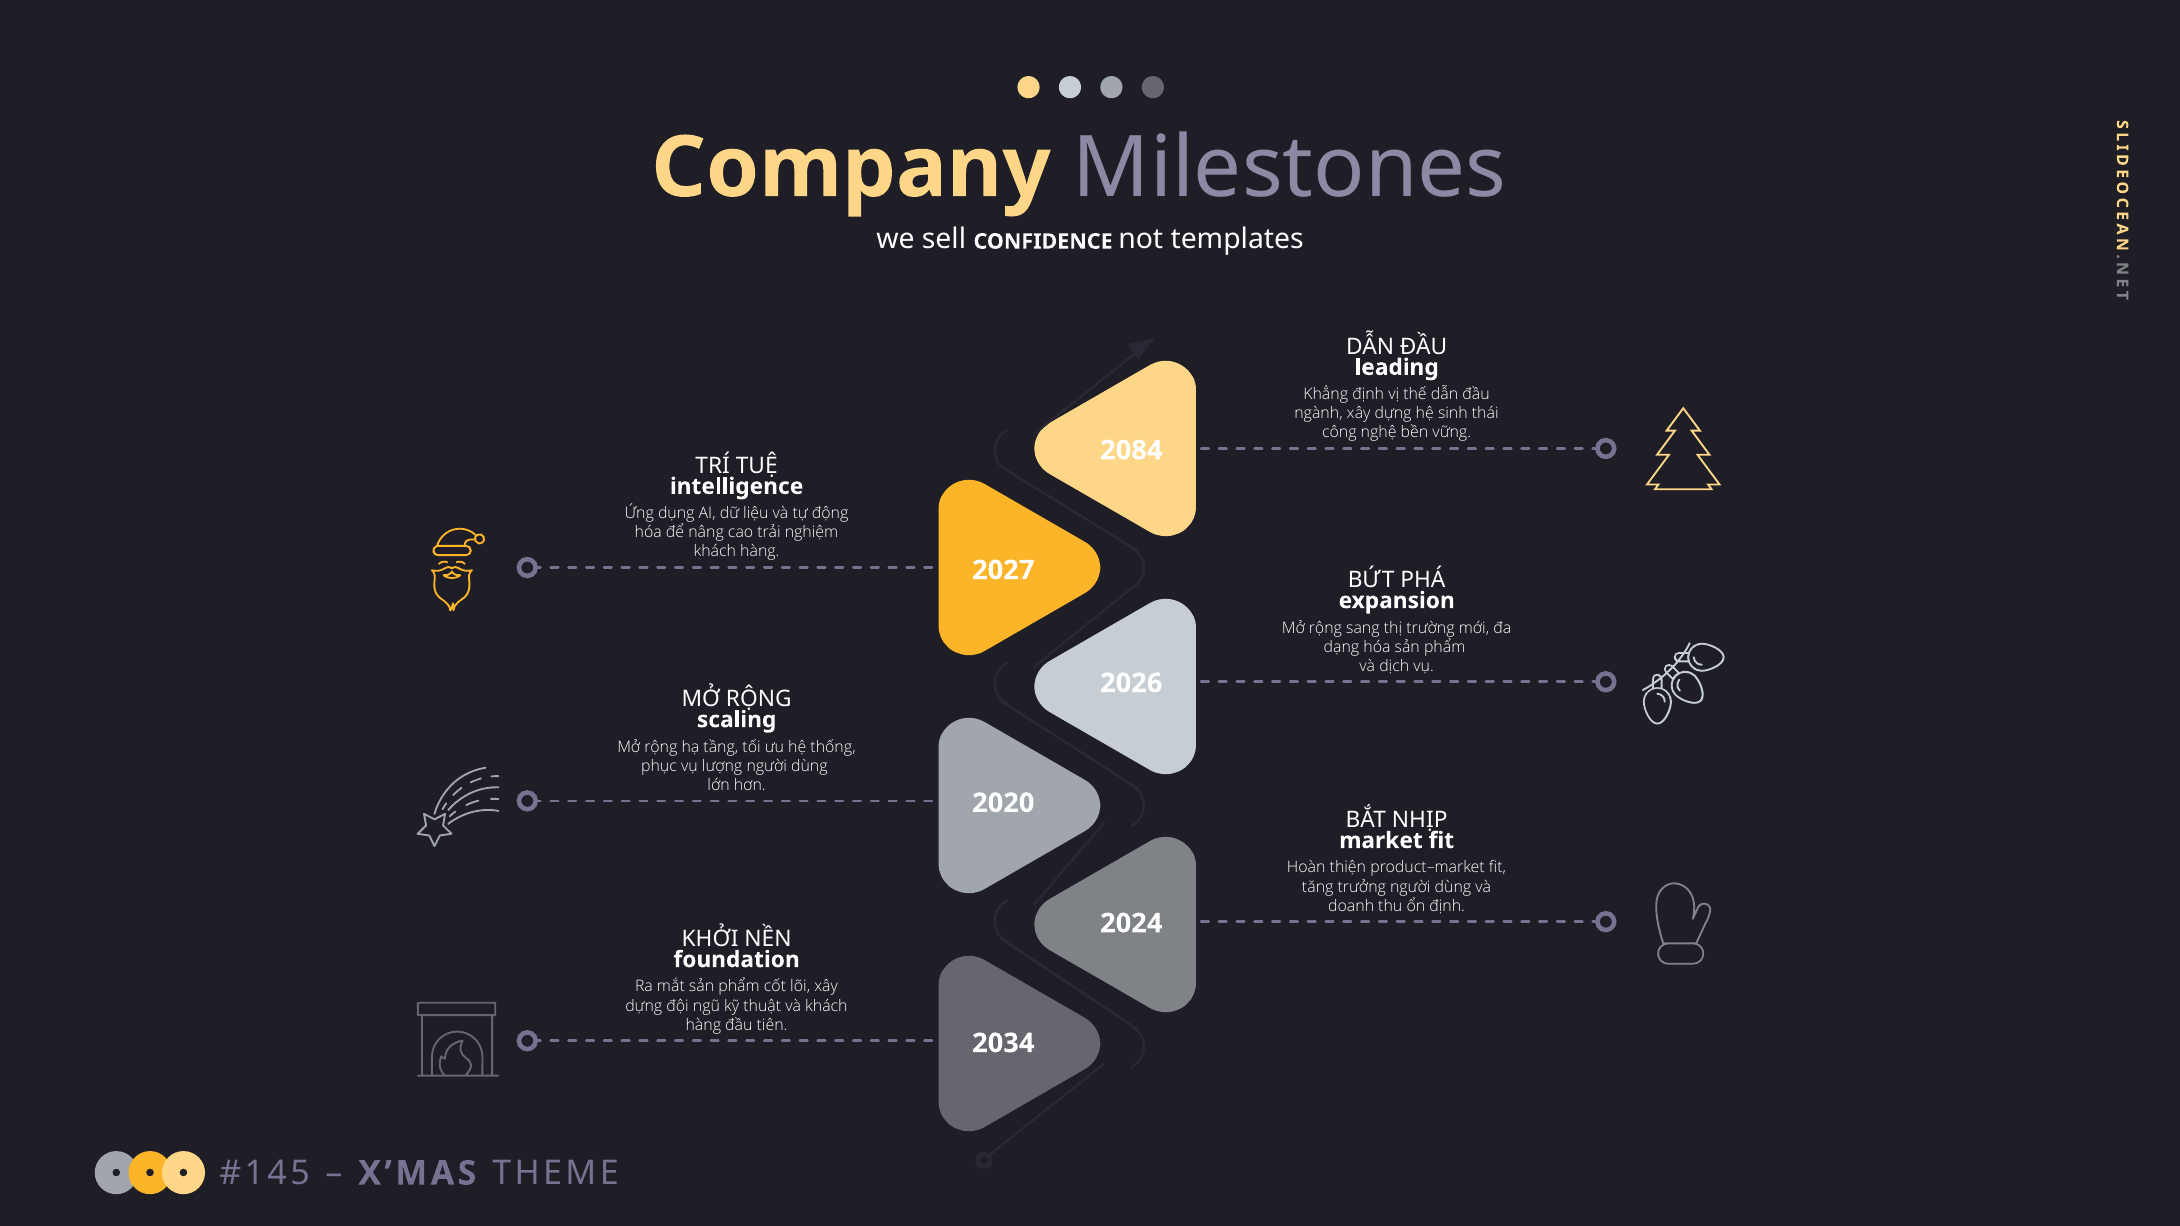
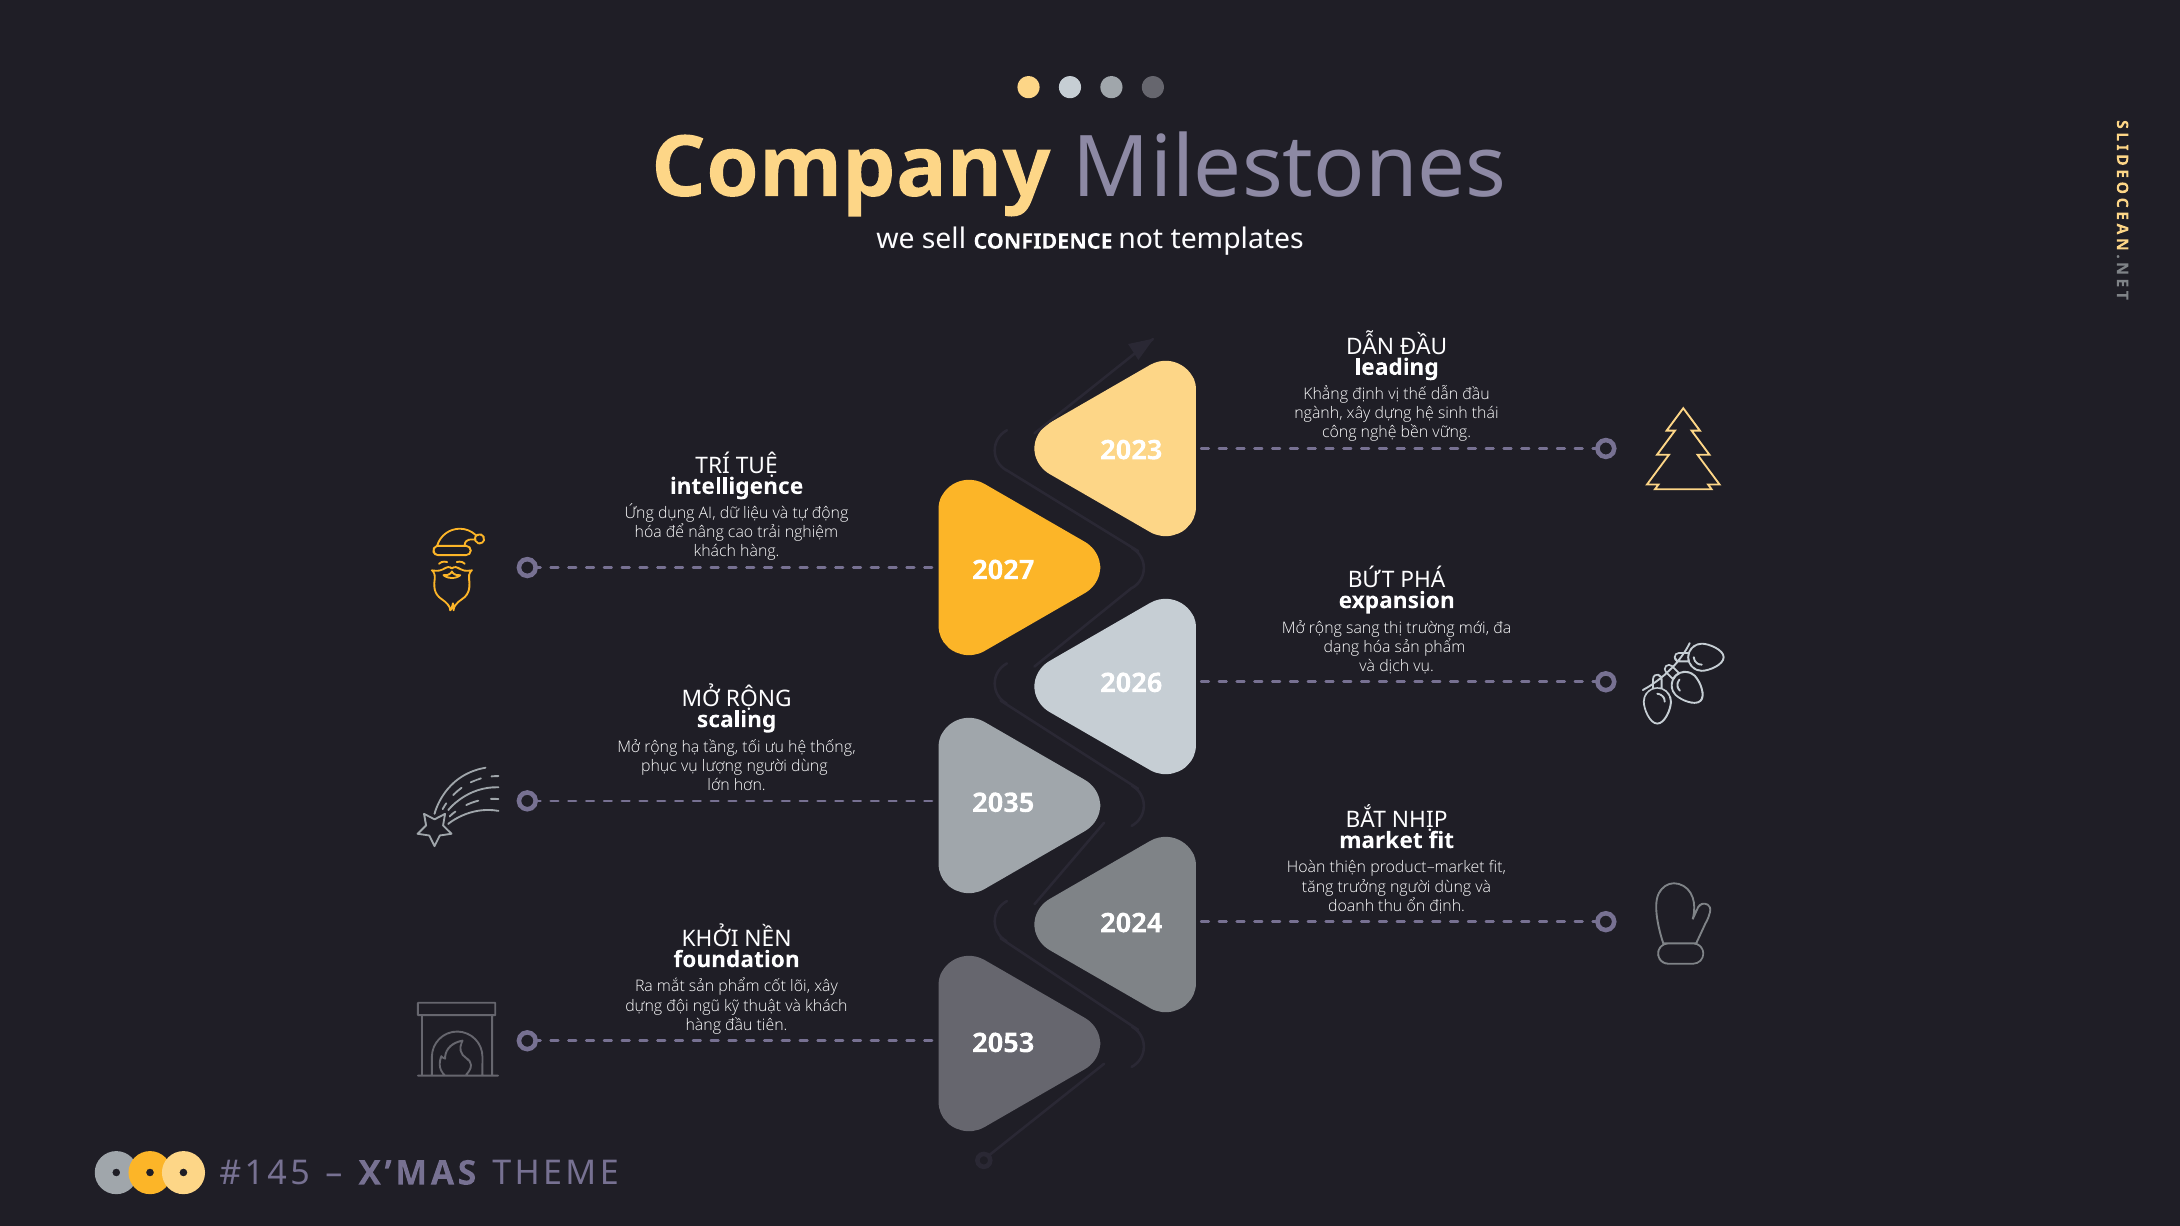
2084: 2084 -> 2023 (1131, 450)
2020: 2020 -> 2035 (1003, 803)
2034: 2034 -> 2053 (1003, 1043)
